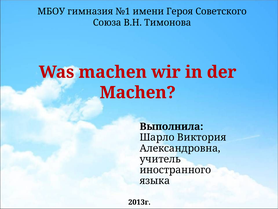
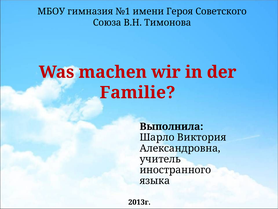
Machen: Machen -> Familie (138, 92)
